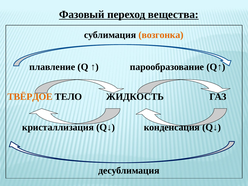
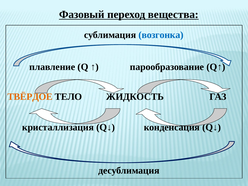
возгонка colour: orange -> blue (161, 35)
